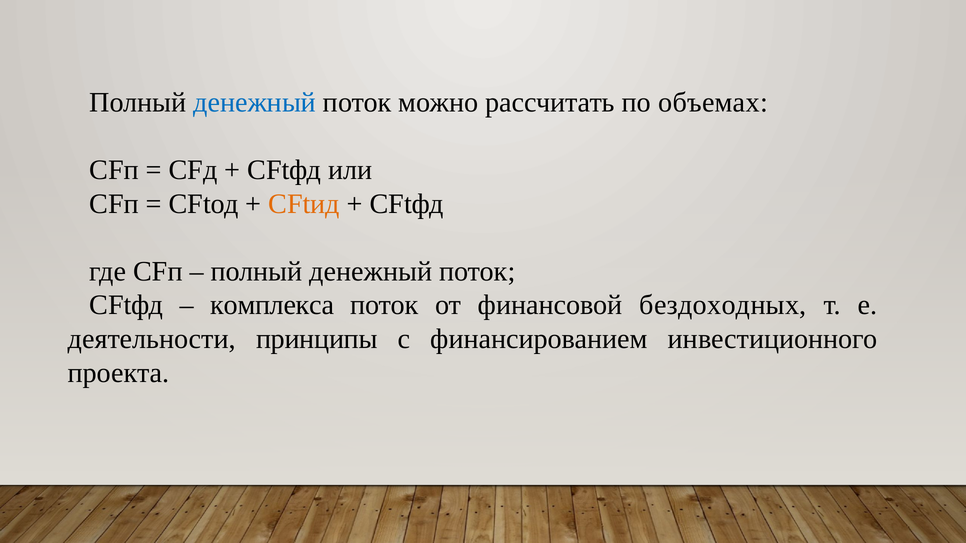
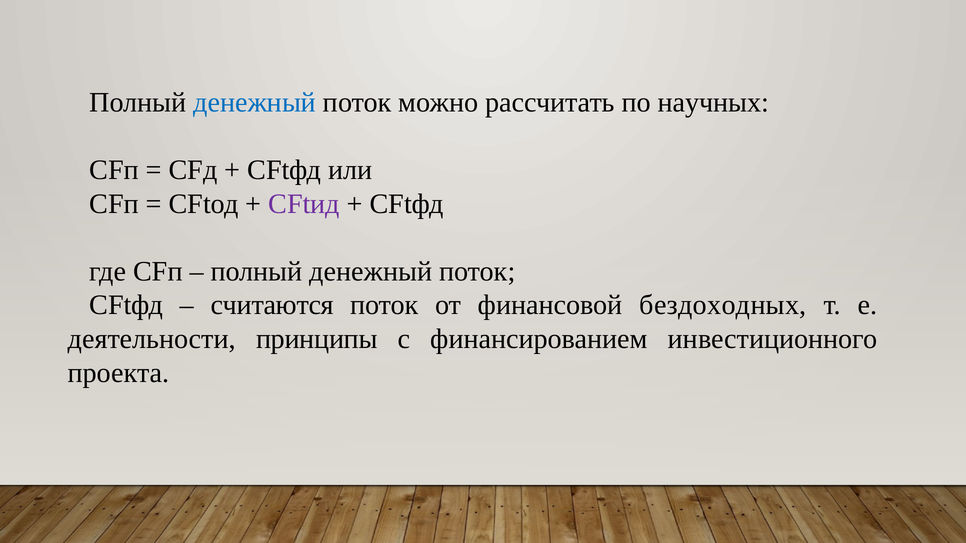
объемах: объемах -> научных (713, 102)
CFtид colour: orange -> purple (304, 204)
комплекса: комплекса -> считаются (272, 305)
